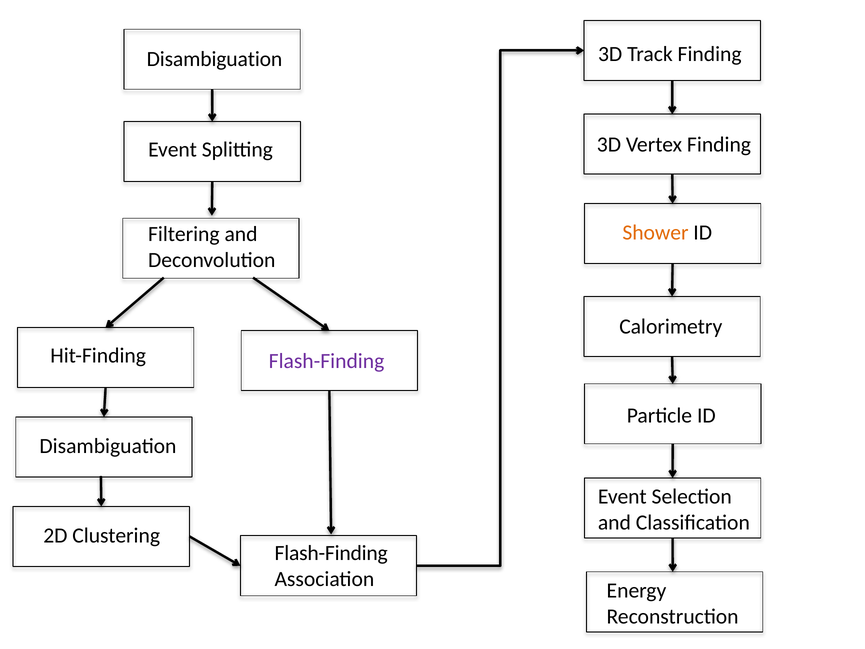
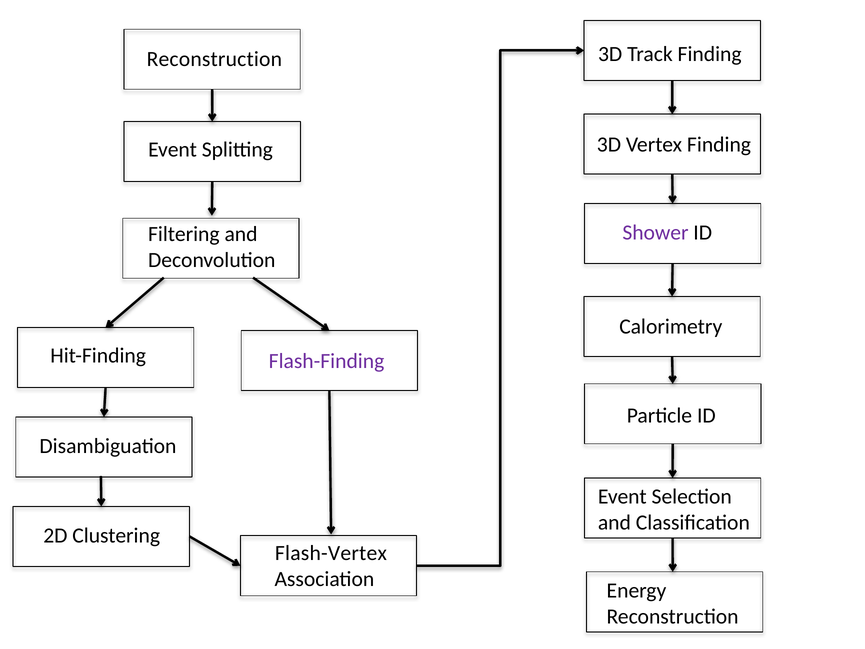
Disambiguation: Disambiguation -> Reconstruction (214, 59)
Shower colour: orange -> purple (655, 233)
Flash-Finding: Flash-Finding -> Flash-Vertex (331, 553)
